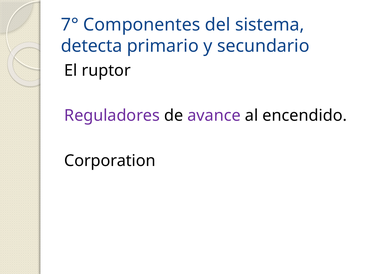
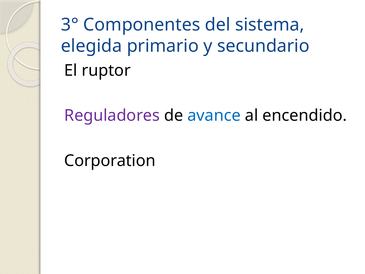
7°: 7° -> 3° (70, 25)
detecta: detecta -> elegida (92, 46)
avance colour: purple -> blue (214, 115)
